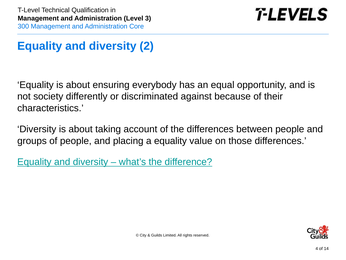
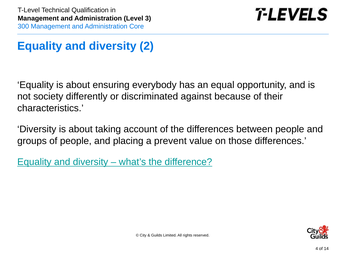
a equality: equality -> prevent (170, 141)
